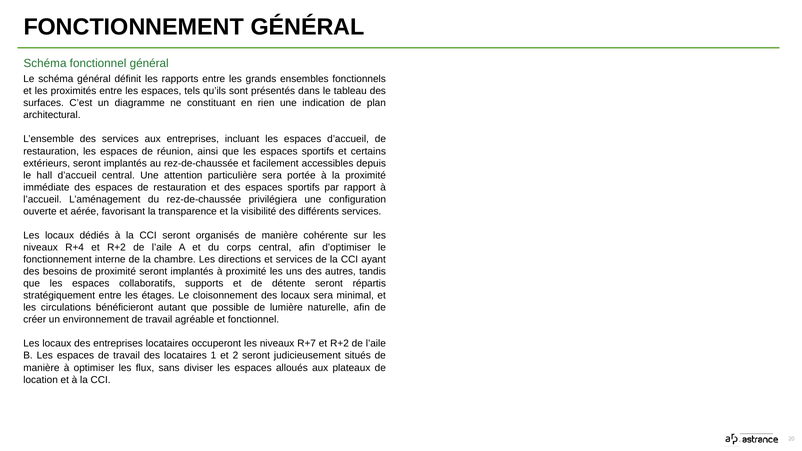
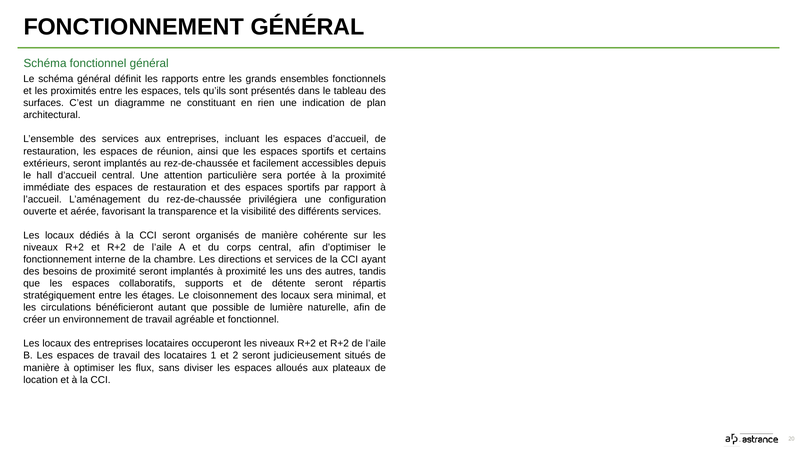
R+4: R+4 -> R+2 (75, 247)
occuperont les niveaux R+7: R+7 -> R+2 (307, 344)
